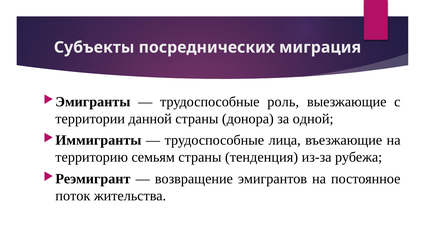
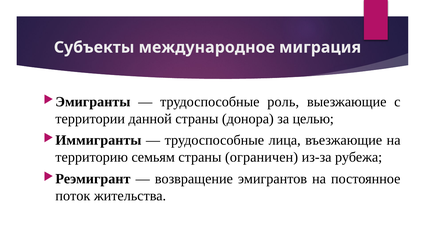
посреднических: посреднических -> международное (207, 47)
одной: одной -> целью (313, 119)
тенденция: тенденция -> ограничен (262, 157)
